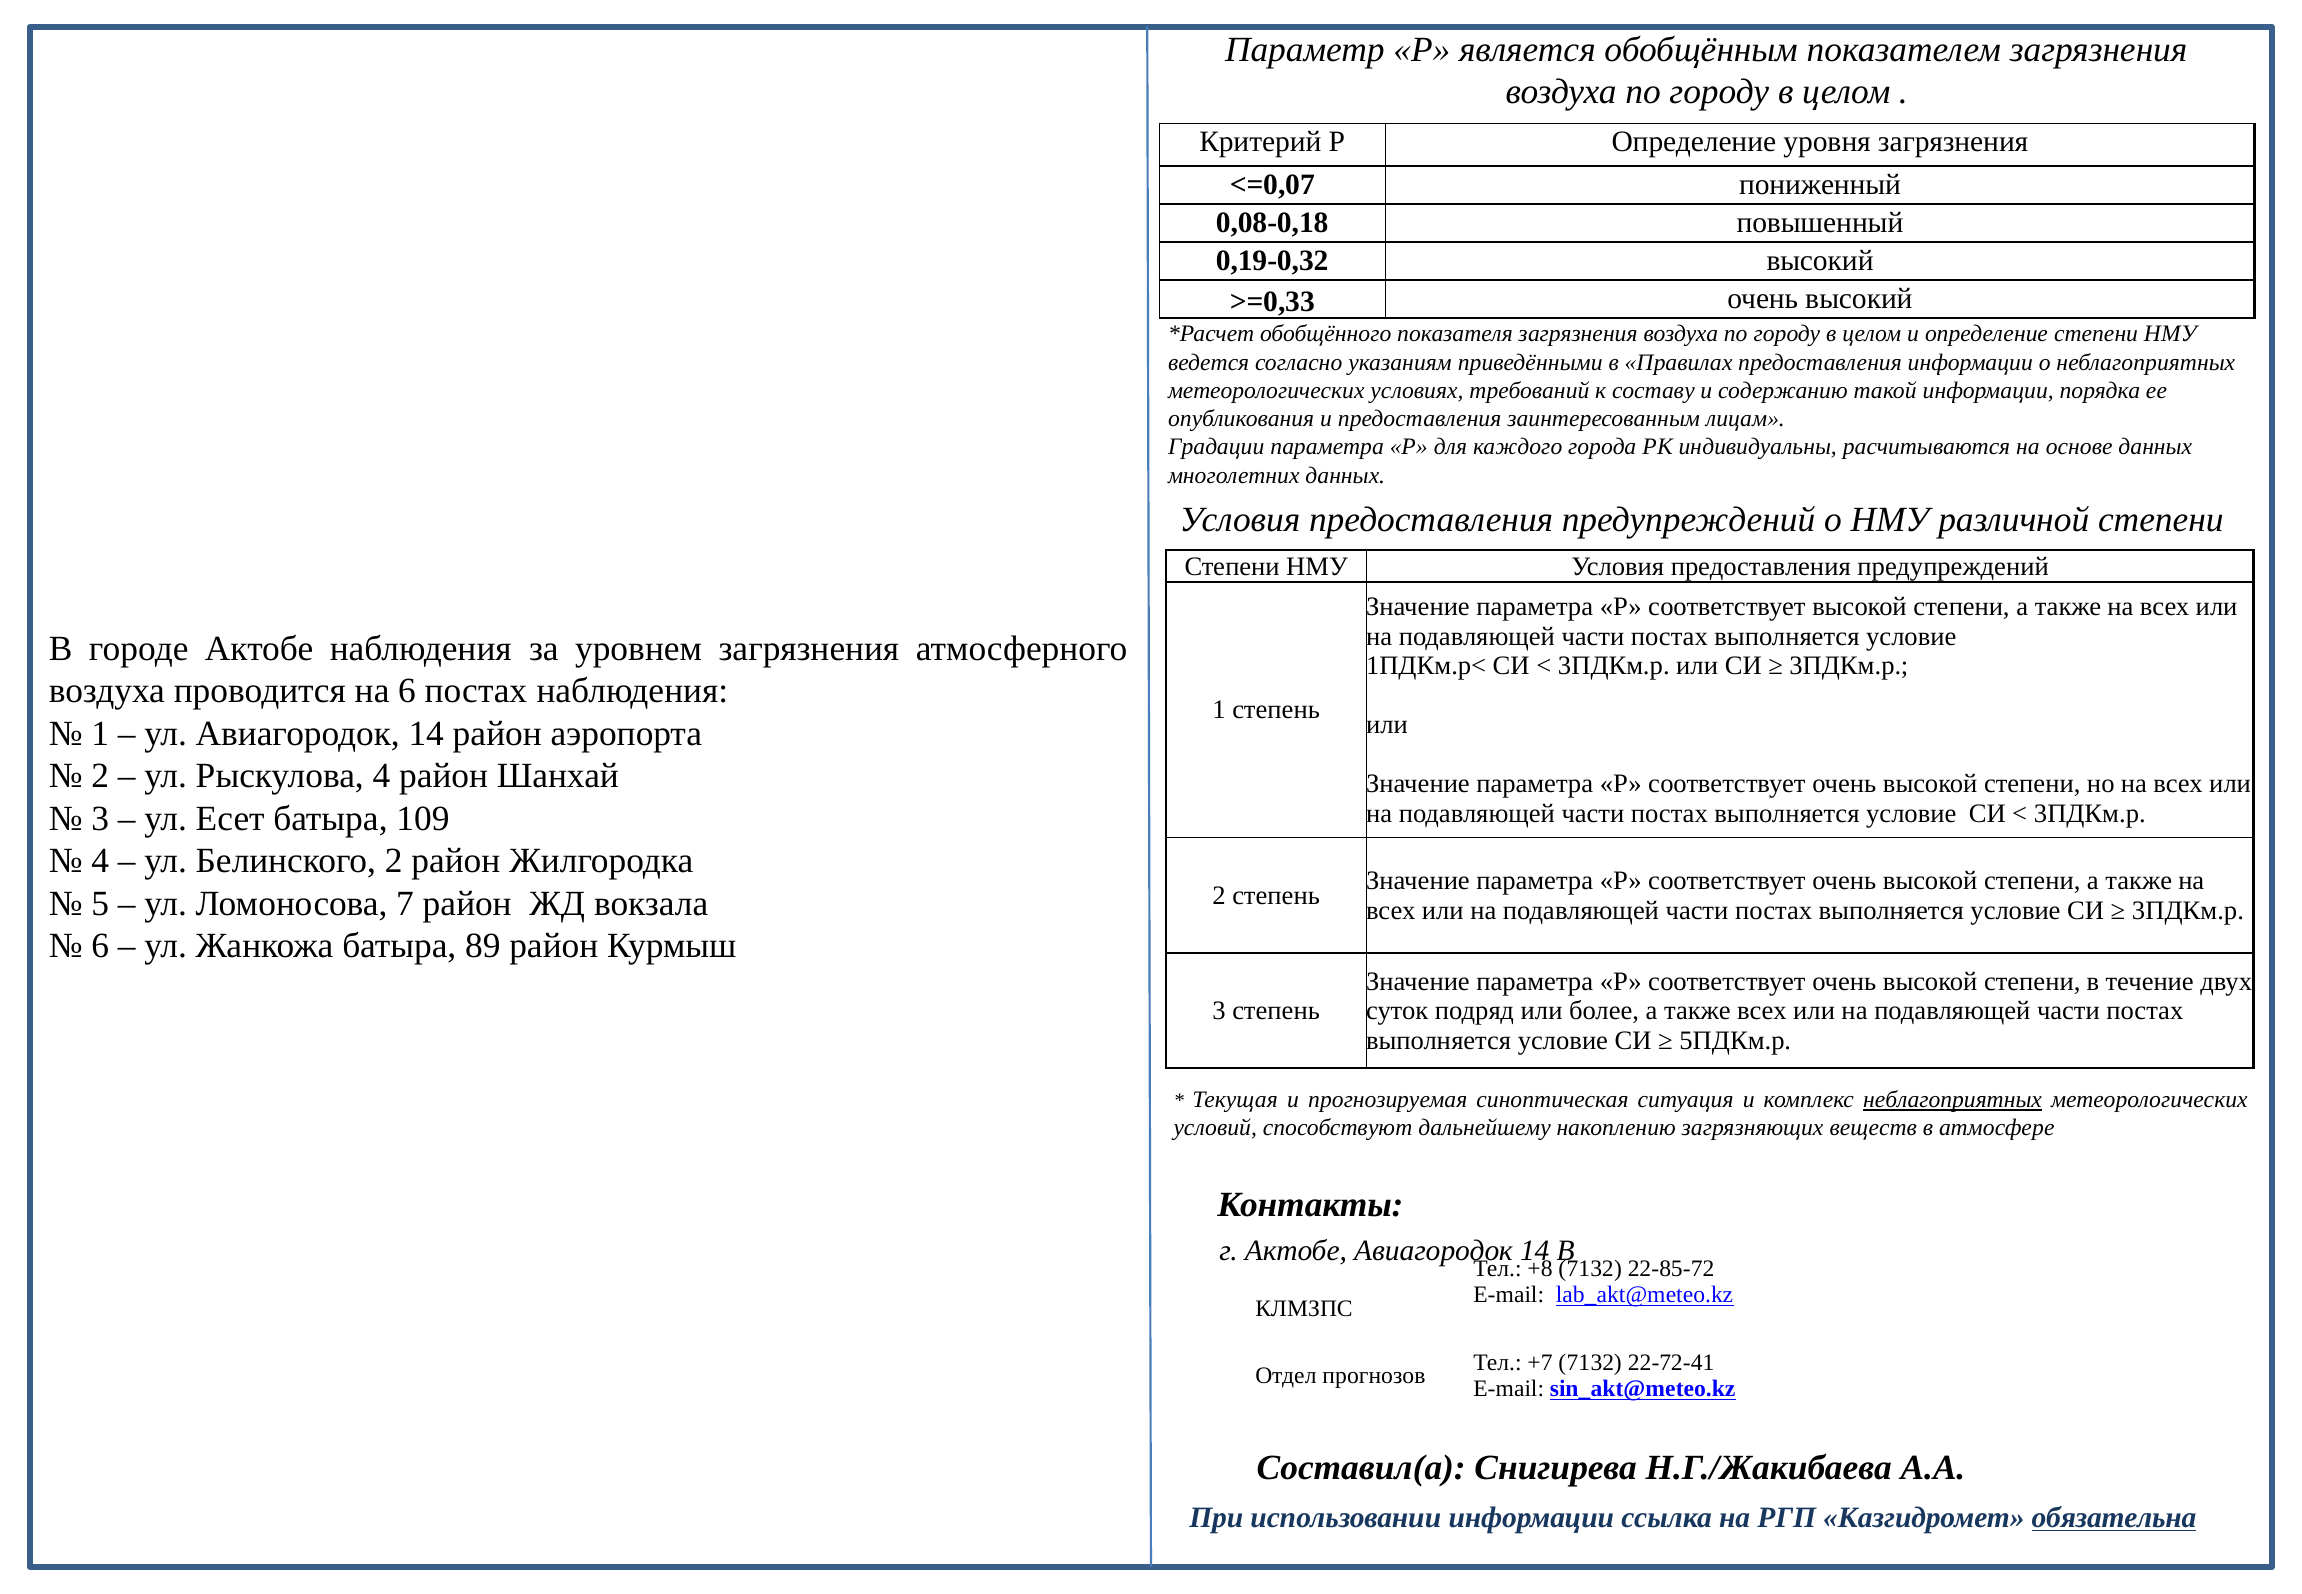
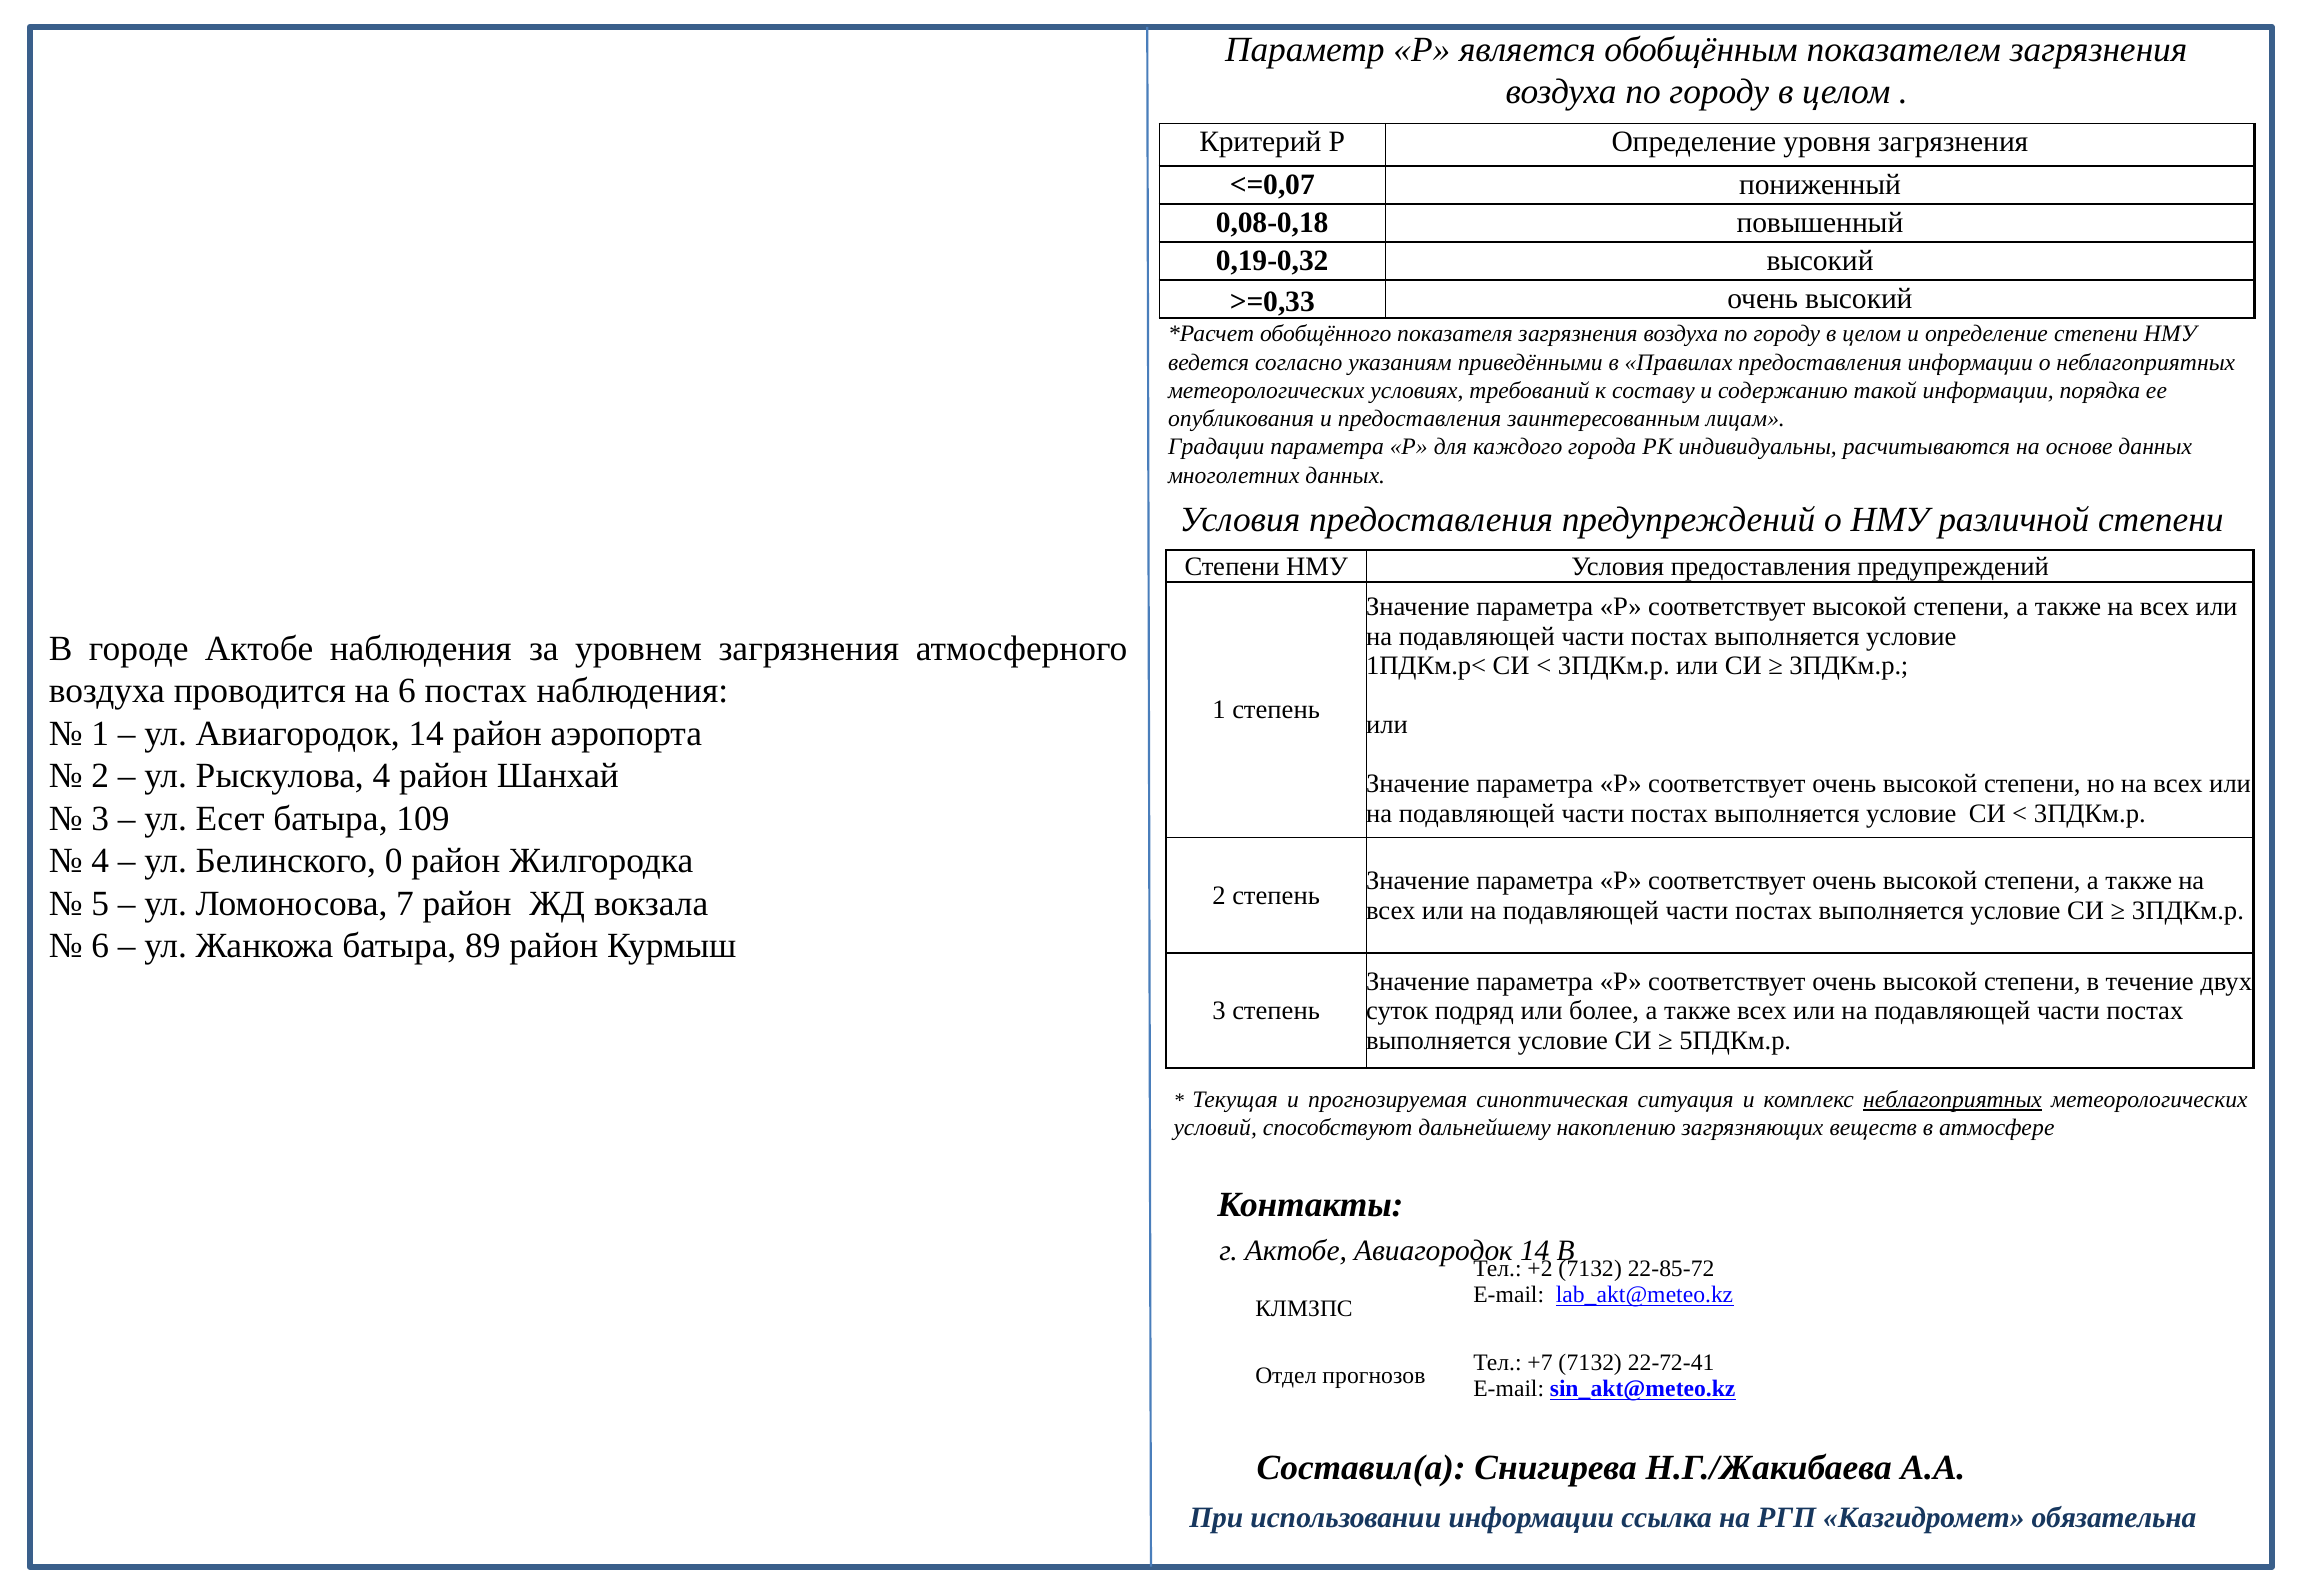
Белинского 2: 2 -> 0 (394, 861)
+8: +8 -> +2 (1540, 1269)
обязательна underline: present -> none (2114, 1518)
